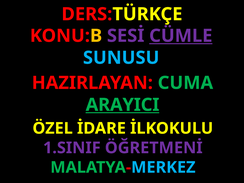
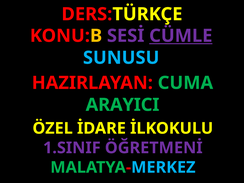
ARAYICI underline: present -> none (123, 105)
